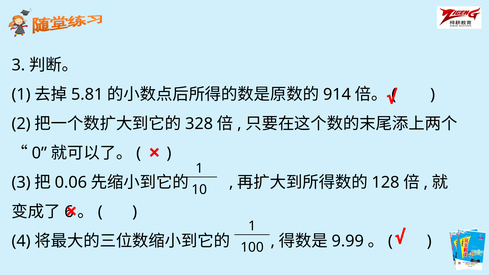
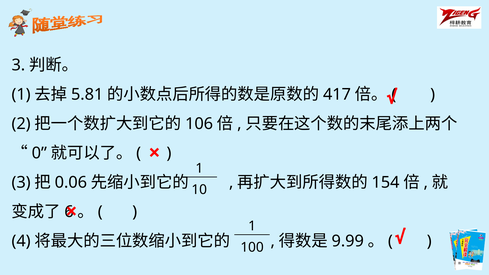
914: 914 -> 417 (337, 94)
328: 328 -> 106 (199, 124)
128: 128 -> 154 (386, 182)
